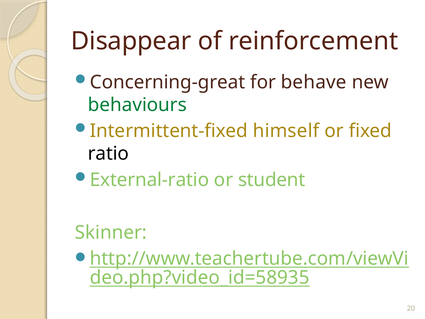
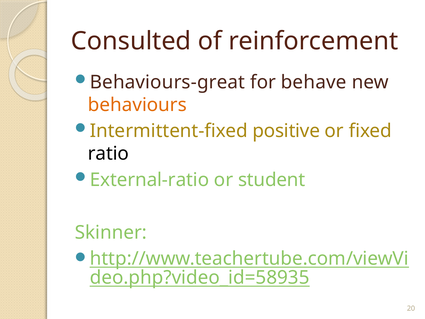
Disappear: Disappear -> Consulted (131, 41)
Concerning-great: Concerning-great -> Behaviours-great (167, 82)
behaviours colour: green -> orange (137, 105)
himself: himself -> positive (286, 131)
